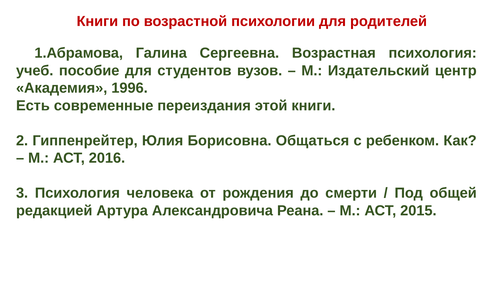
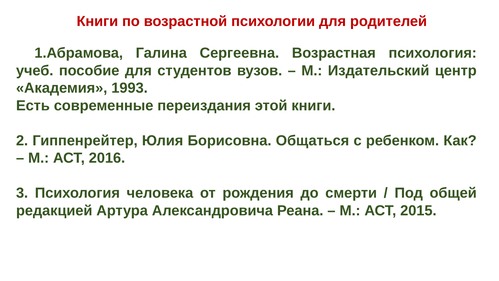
1996: 1996 -> 1993 (130, 88)
